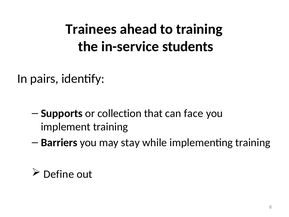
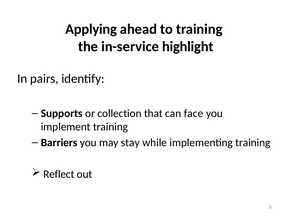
Trainees: Trainees -> Applying (91, 29)
students: students -> highlight (188, 47)
Define: Define -> Reflect (59, 174)
